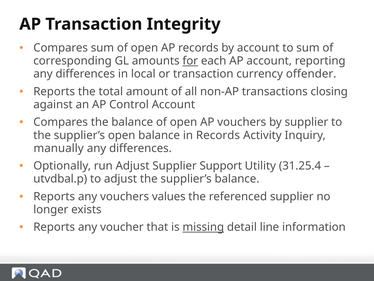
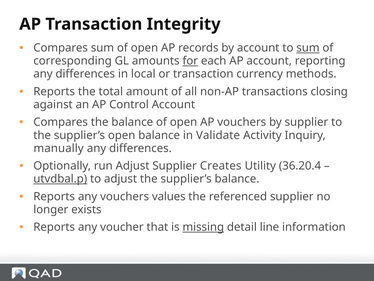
sum underline: none -> present (308, 48)
offender: offender -> methods (311, 74)
in Records: Records -> Validate (218, 135)
Support: Support -> Creates (221, 166)
31.25.4: 31.25.4 -> 36.20.4 (300, 166)
utvdbal.p underline: none -> present (60, 179)
